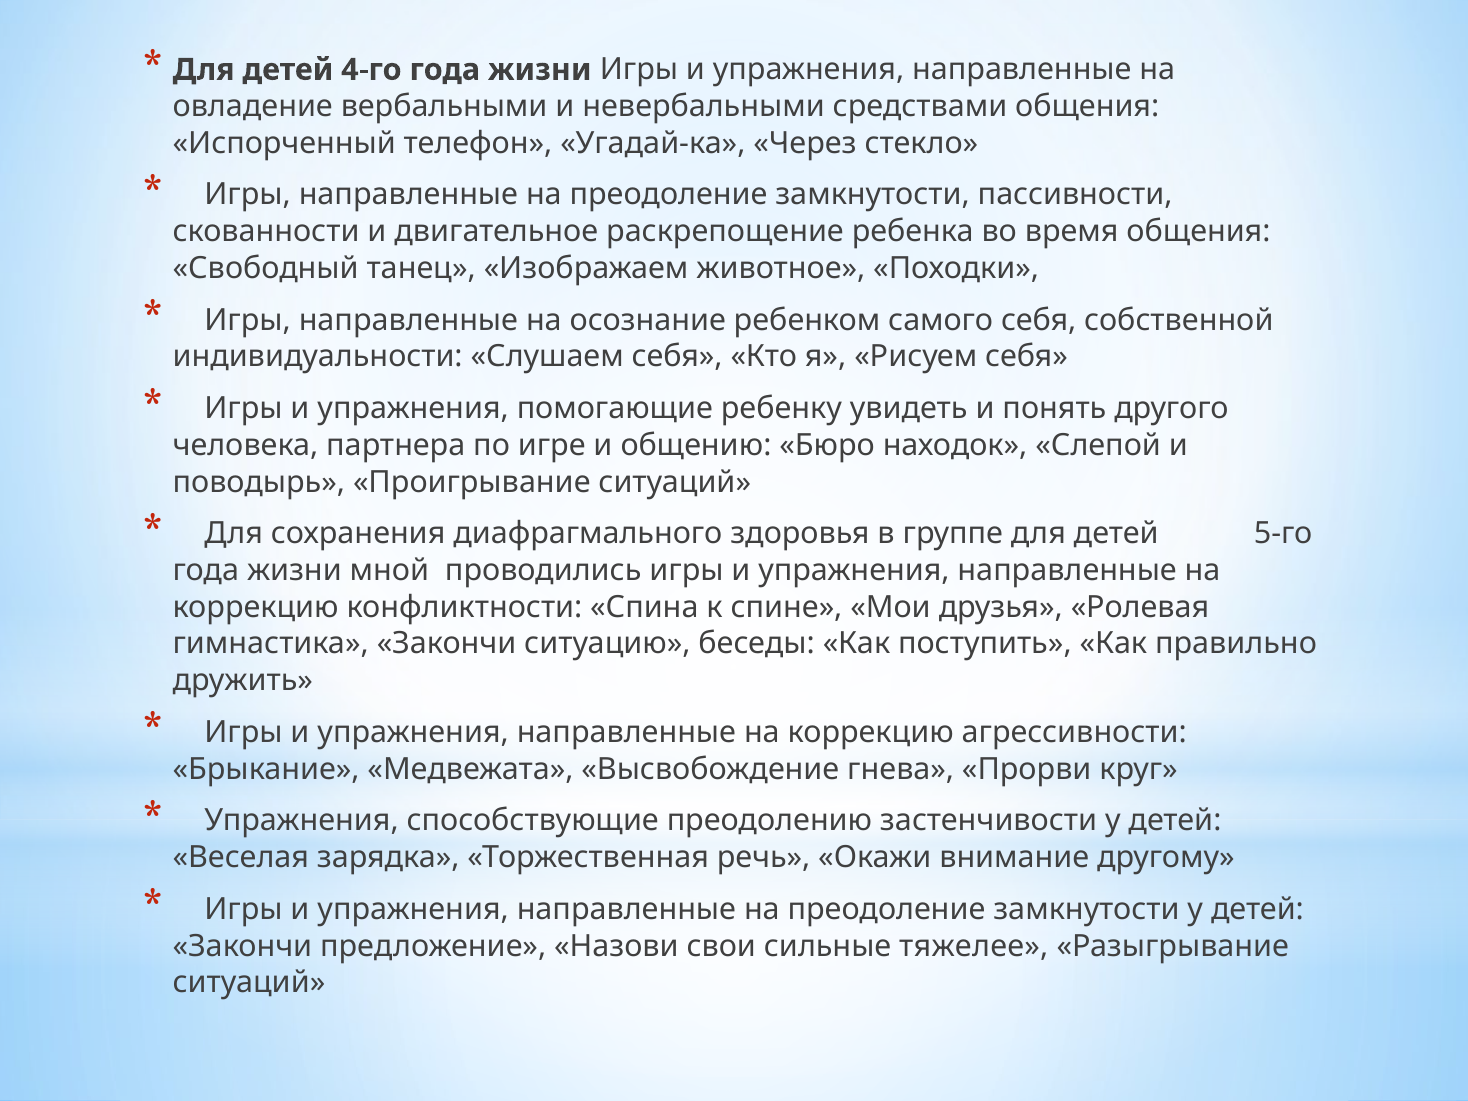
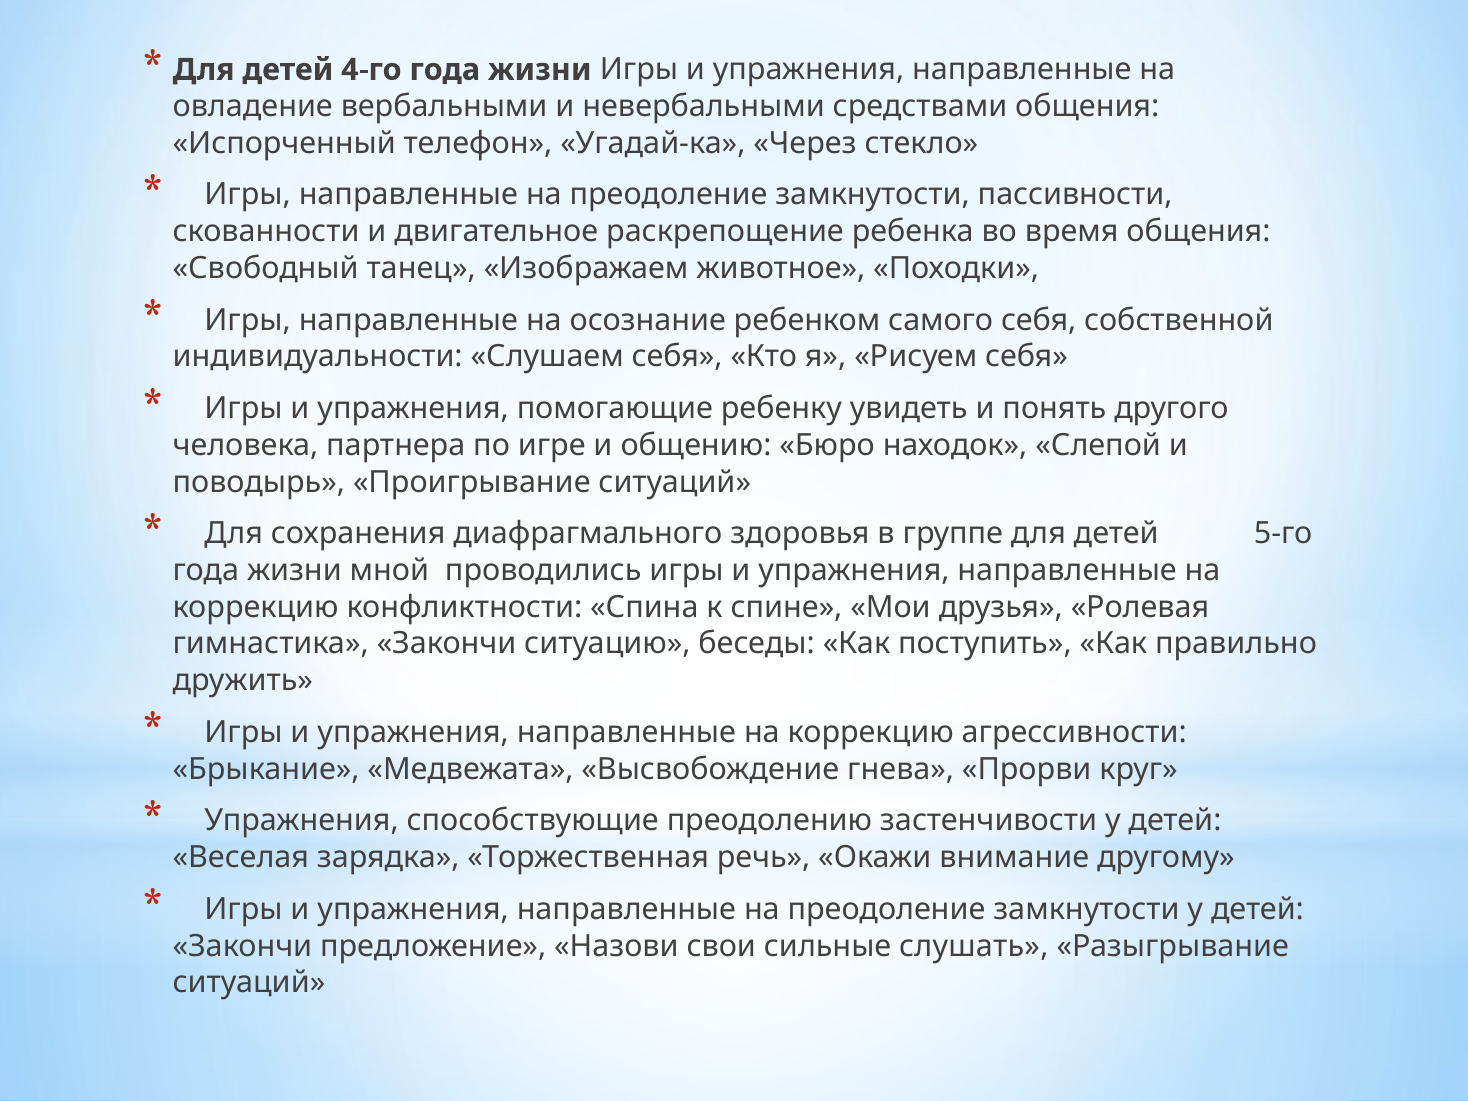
тяжелее: тяжелее -> слушать (974, 946)
